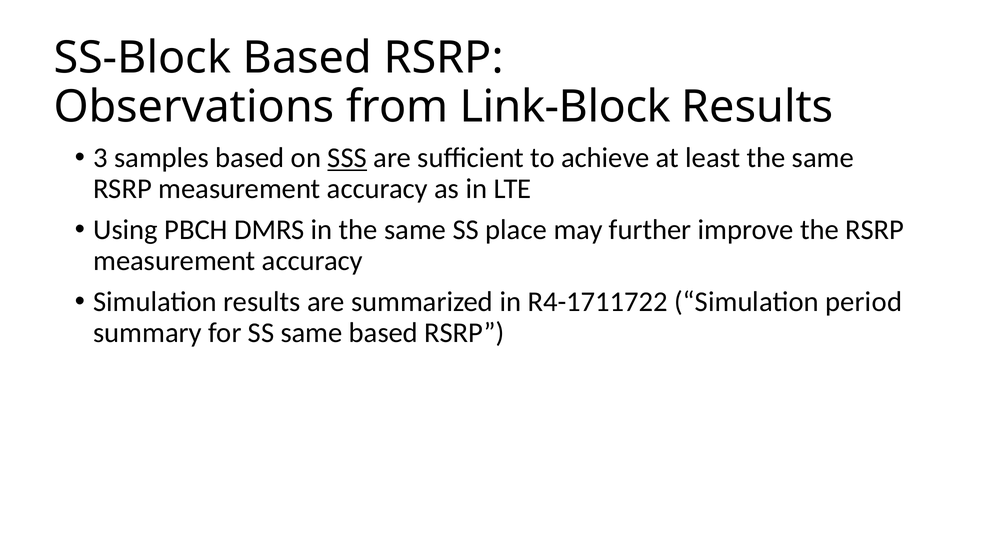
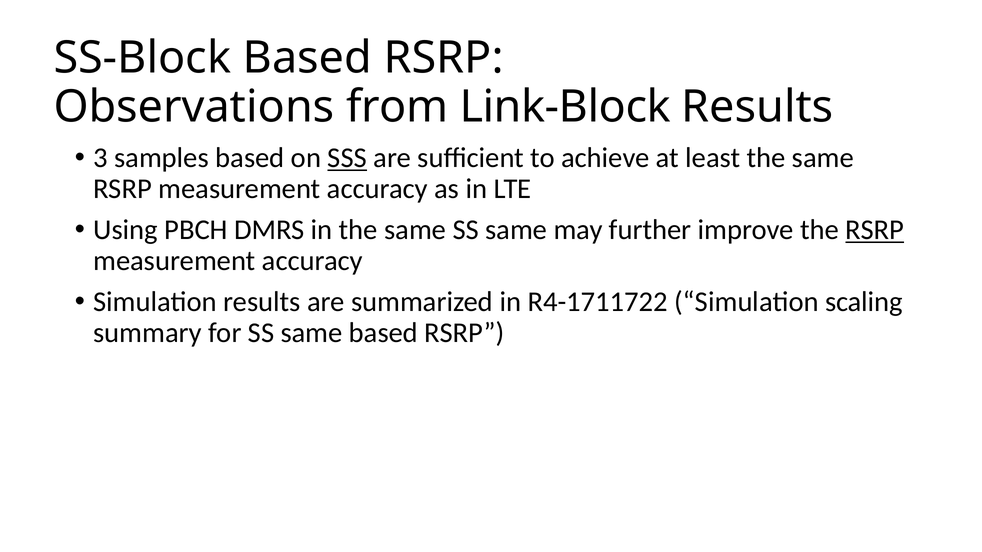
same SS place: place -> same (516, 230)
RSRP underline: none -> present (875, 230)
period: period -> scaling (864, 302)
